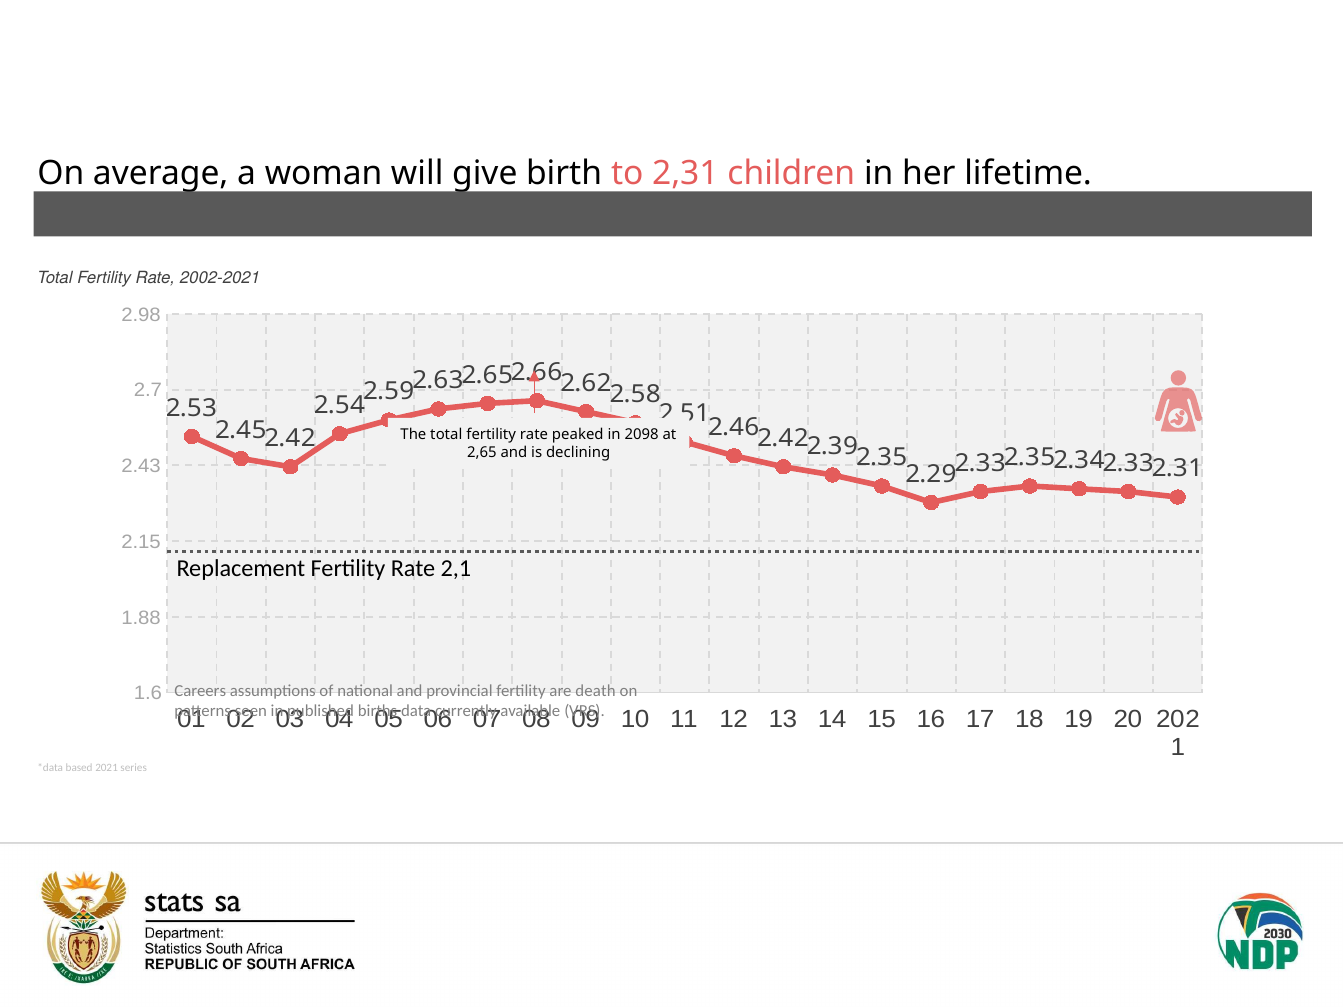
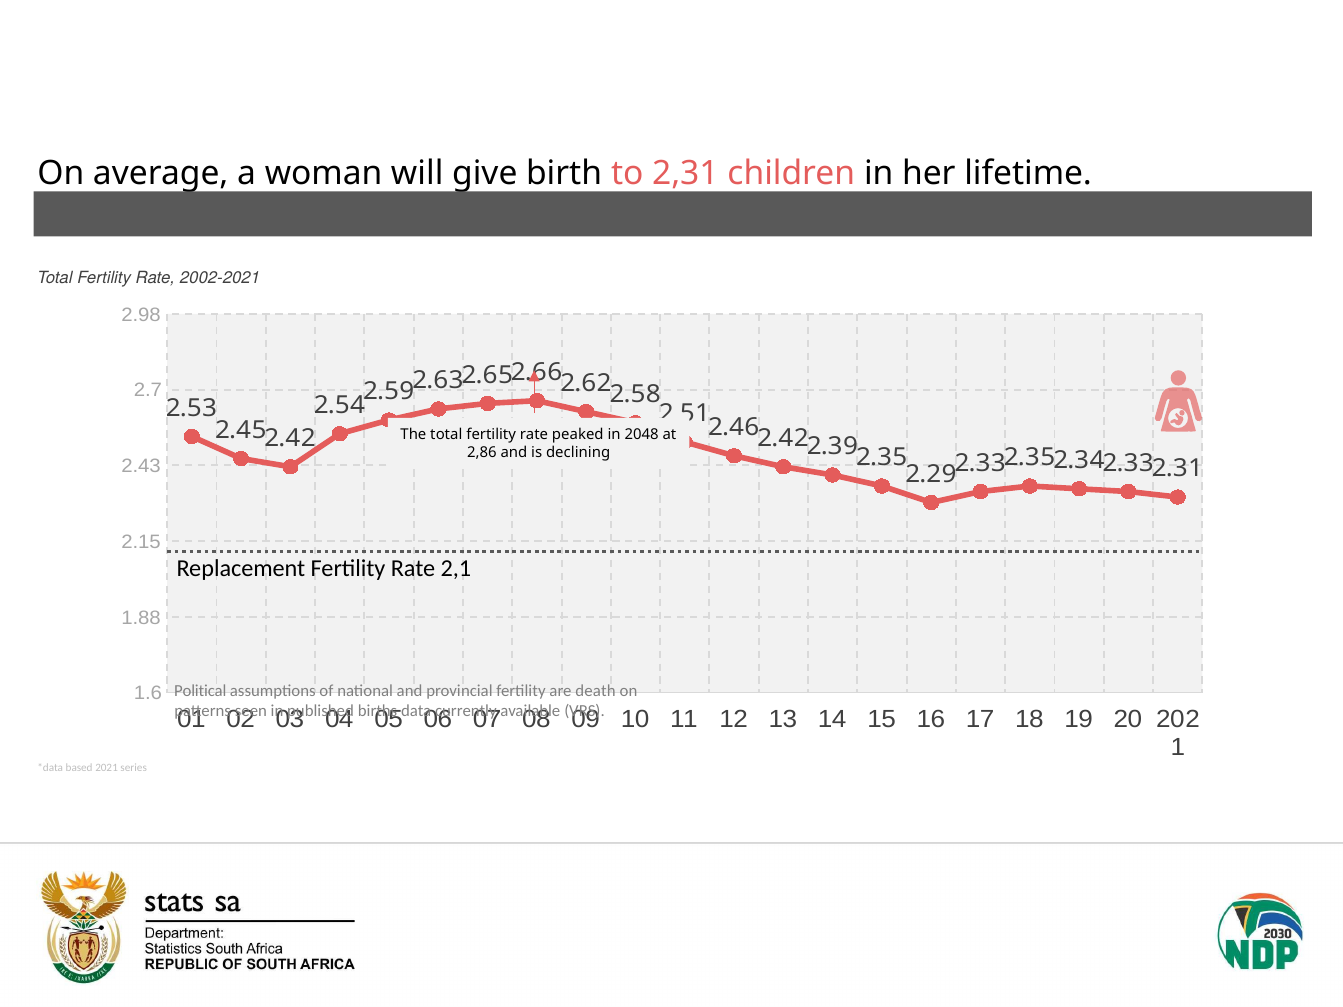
2098: 2098 -> 2048 (642, 435)
2,65: 2,65 -> 2,86 (482, 452)
Careers: Careers -> Political (200, 691)
